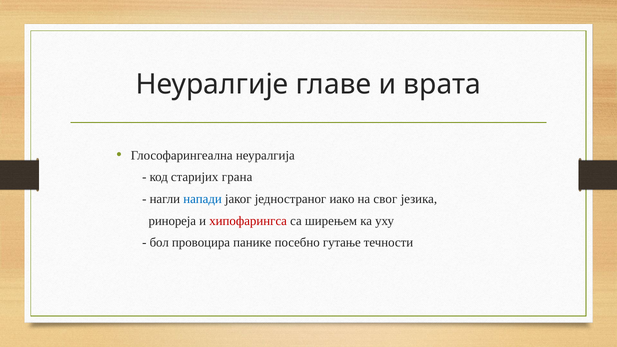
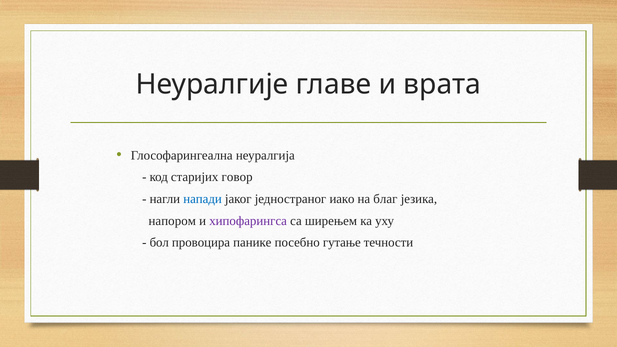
грана: грана -> говор (237, 177)
свог: свог -> благ (385, 199)
ринореја: ринореја -> напором (172, 221)
хипофарингса colour: red -> purple (248, 221)
